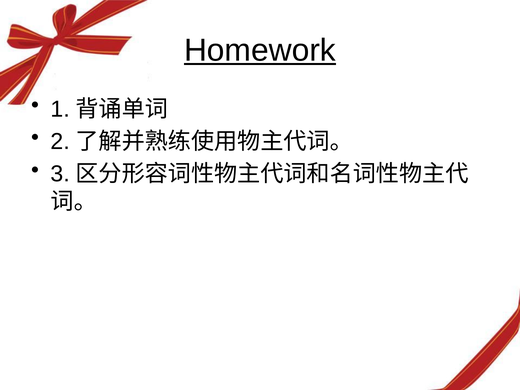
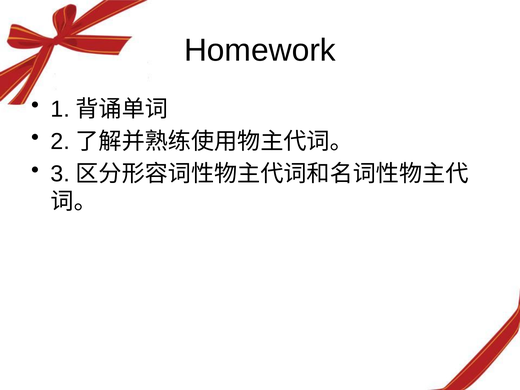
Homework underline: present -> none (260, 50)
